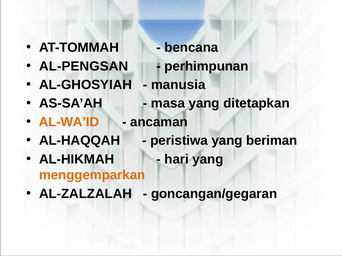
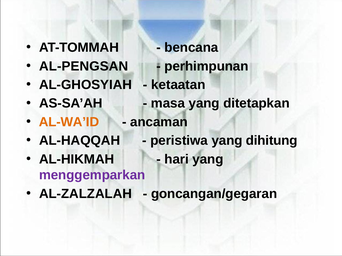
manusia: manusia -> ketaatan (178, 85)
beriman: beriman -> dihitung (272, 141)
menggemparkan colour: orange -> purple (92, 175)
